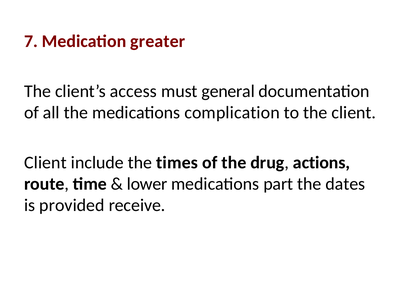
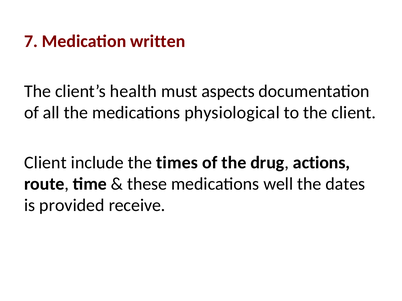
greater: greater -> written (158, 41)
access: access -> health (133, 91)
general: general -> aspects (228, 91)
complication: complication -> physiological (232, 113)
lower: lower -> these (147, 184)
part: part -> well (278, 184)
